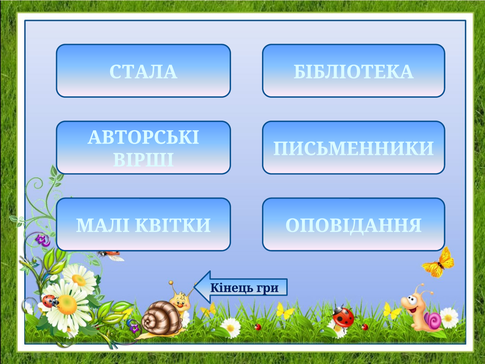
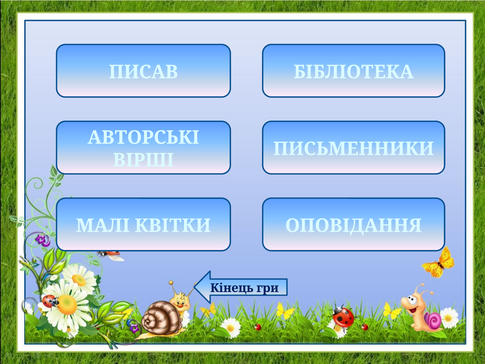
СТАЛА: СТАЛА -> ПИСАВ (144, 72)
